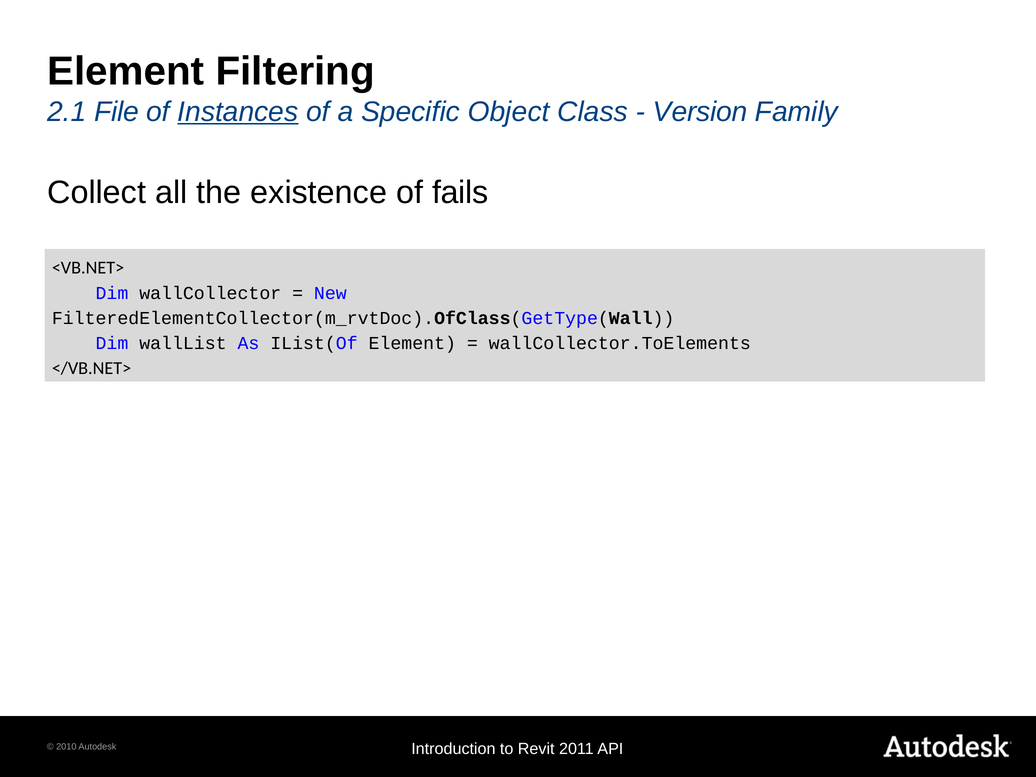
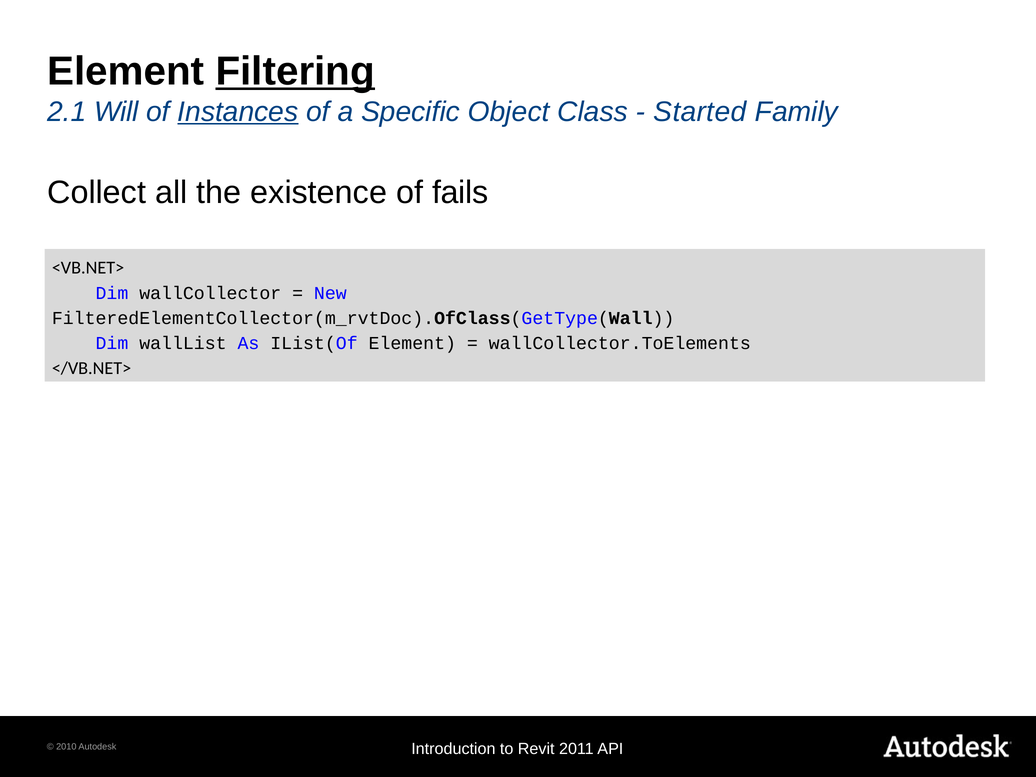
Filtering underline: none -> present (295, 71)
File: File -> Will (116, 112)
Version: Version -> Started (700, 112)
